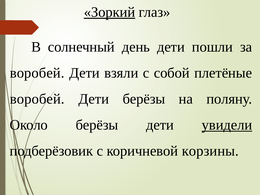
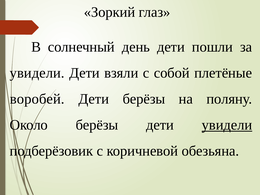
Зоркий underline: present -> none (110, 12)
воробей: воробей -> увидели (37, 73)
корзины: корзины -> обезьяна (210, 151)
